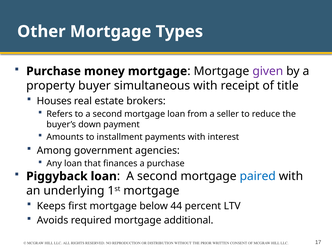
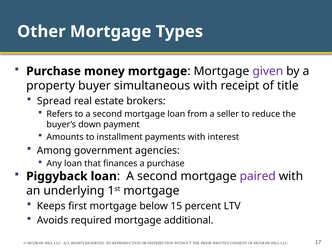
Houses: Houses -> Spread (54, 101)
paired colour: blue -> purple (258, 176)
44: 44 -> 15 (176, 206)
